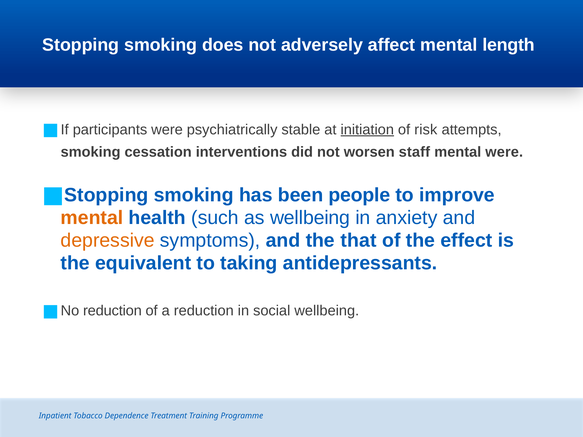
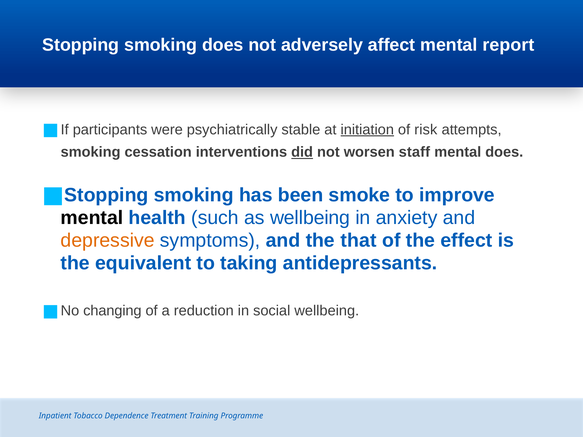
length: length -> report (508, 45)
did underline: none -> present (302, 152)
mental were: were -> does (504, 152)
people: people -> smoke (359, 195)
mental colour: orange -> black (92, 218)
reduction: reduction -> changing (112, 311)
